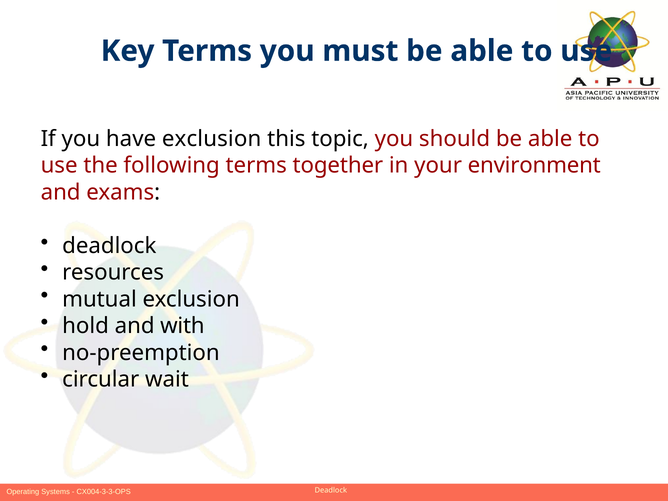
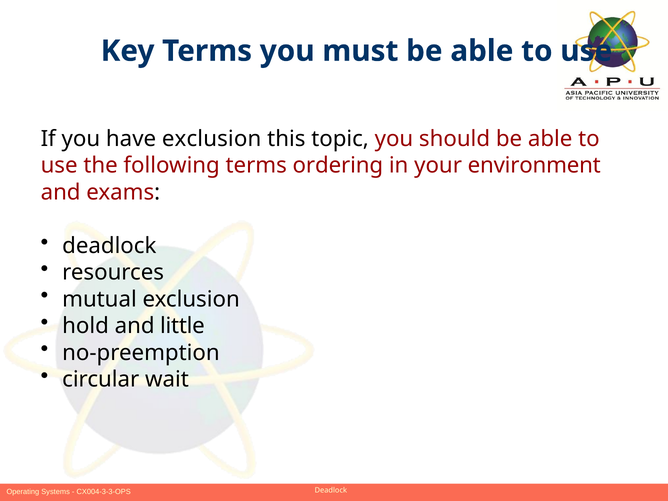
together: together -> ordering (338, 166)
with: with -> little (182, 326)
